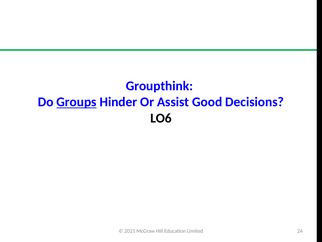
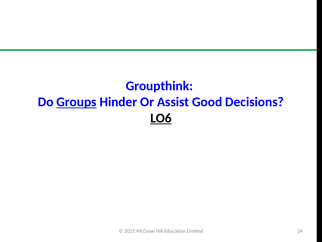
LO6 underline: none -> present (161, 118)
